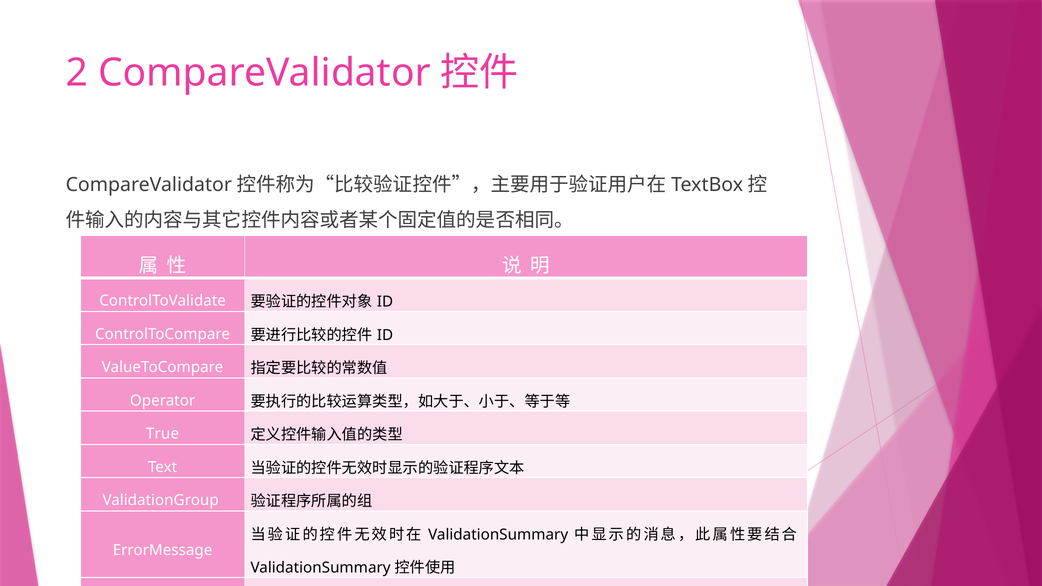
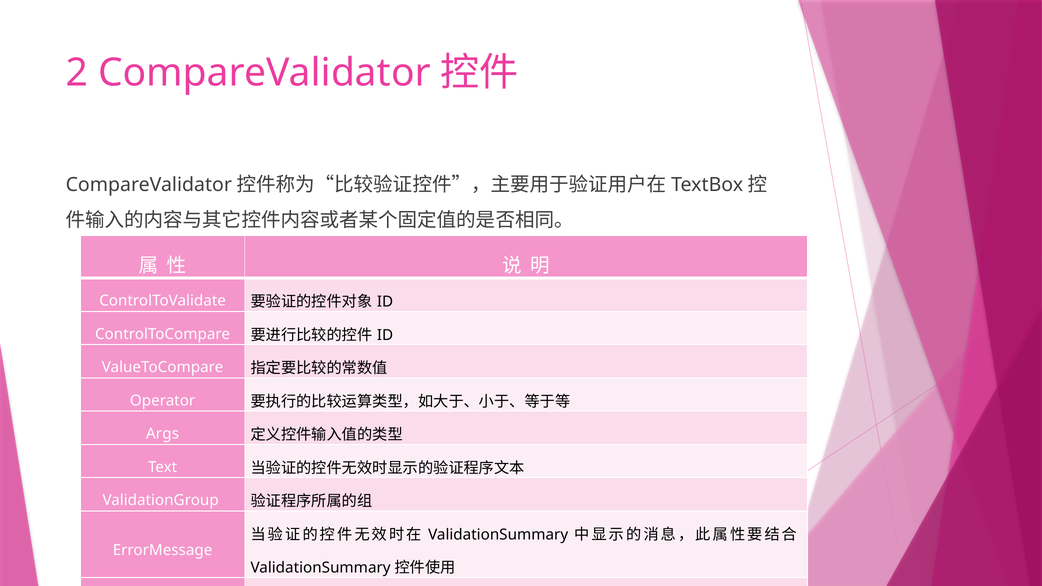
True: True -> Args (163, 434)
